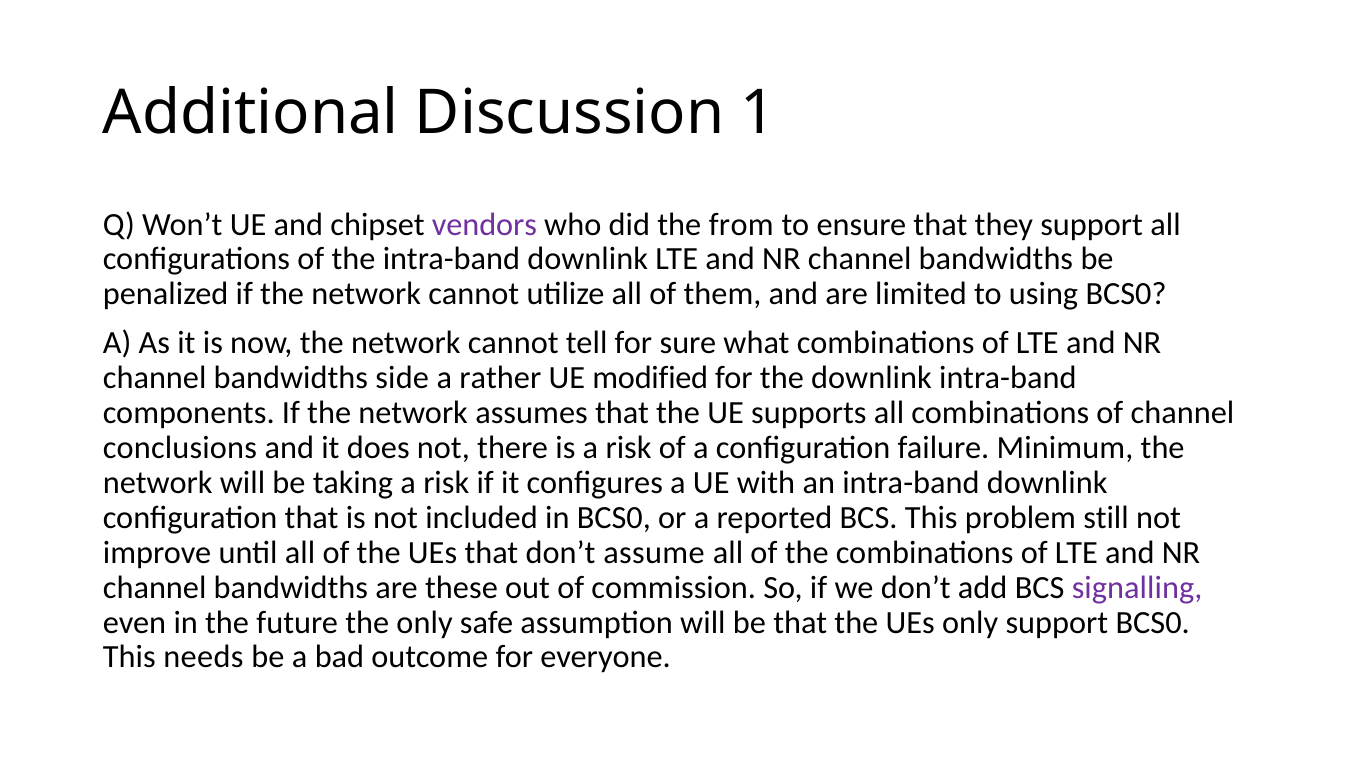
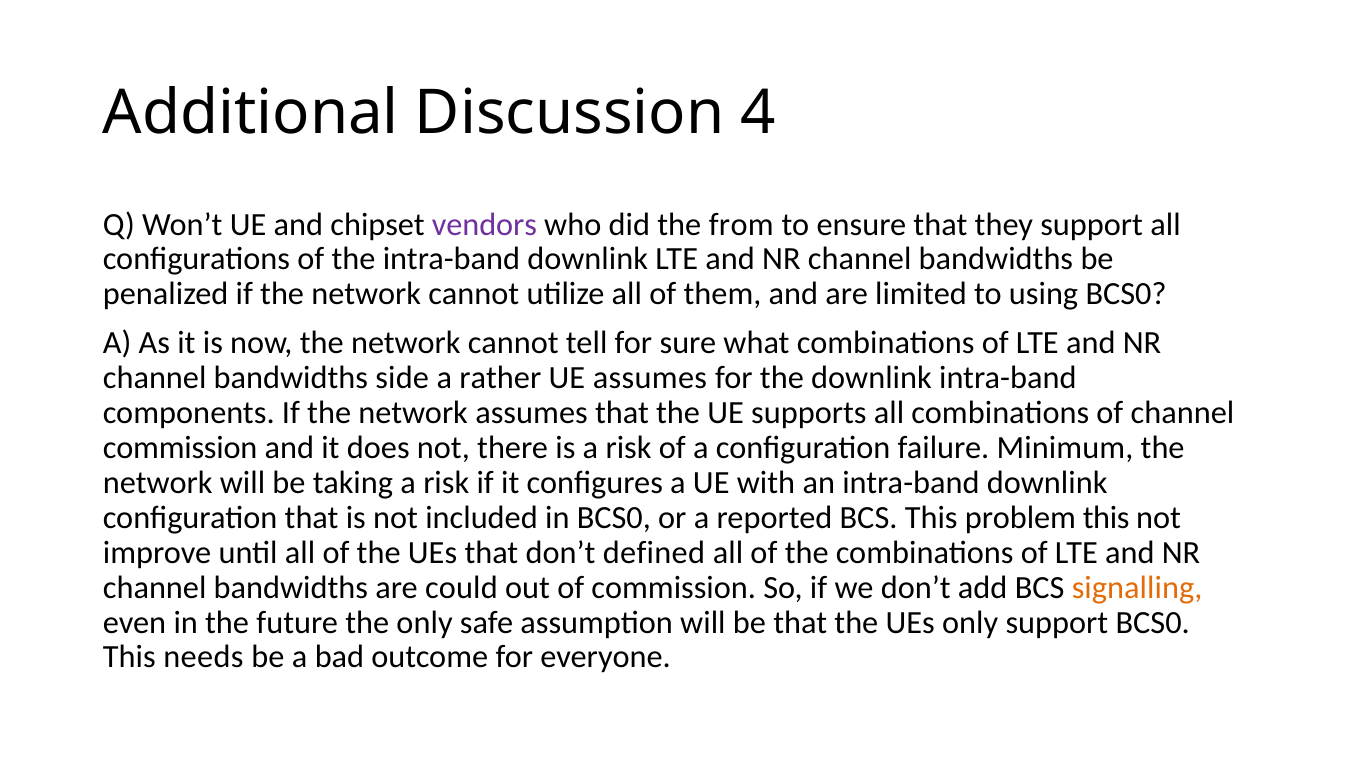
1: 1 -> 4 (758, 113)
UE modified: modified -> assumes (650, 378)
conclusions: conclusions -> commission (180, 448)
problem still: still -> this (1106, 518)
assume: assume -> defined (654, 553)
these: these -> could (461, 588)
signalling colour: purple -> orange (1137, 588)
